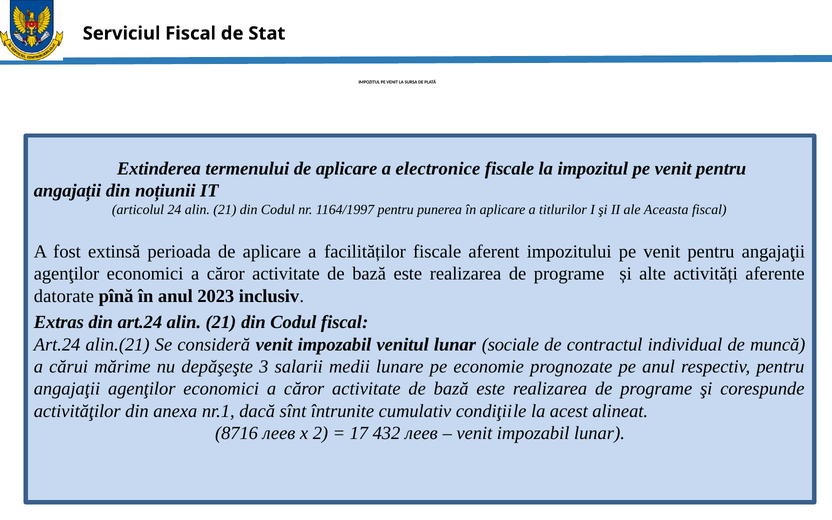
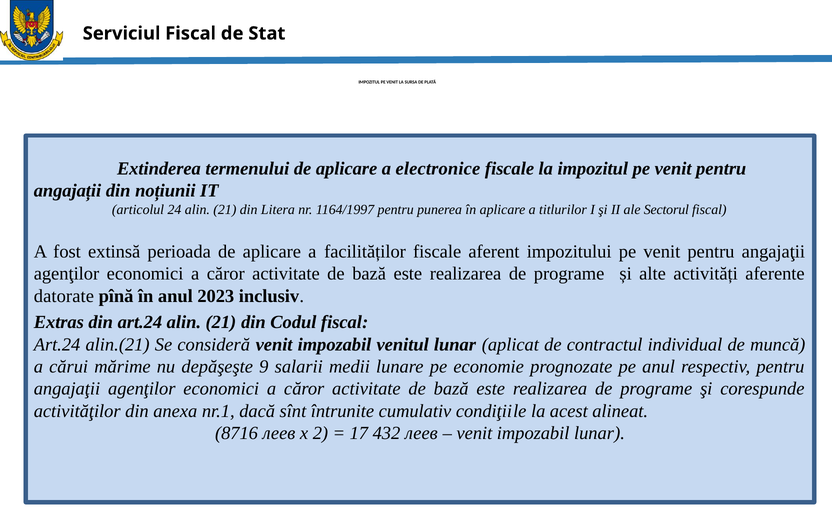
Codul: Codul -> Litera (278, 210)
Aceasta: Aceasta -> Sectorul (666, 210)
sociale: sociale -> aplicat (510, 344)
3: 3 -> 9 (264, 367)
